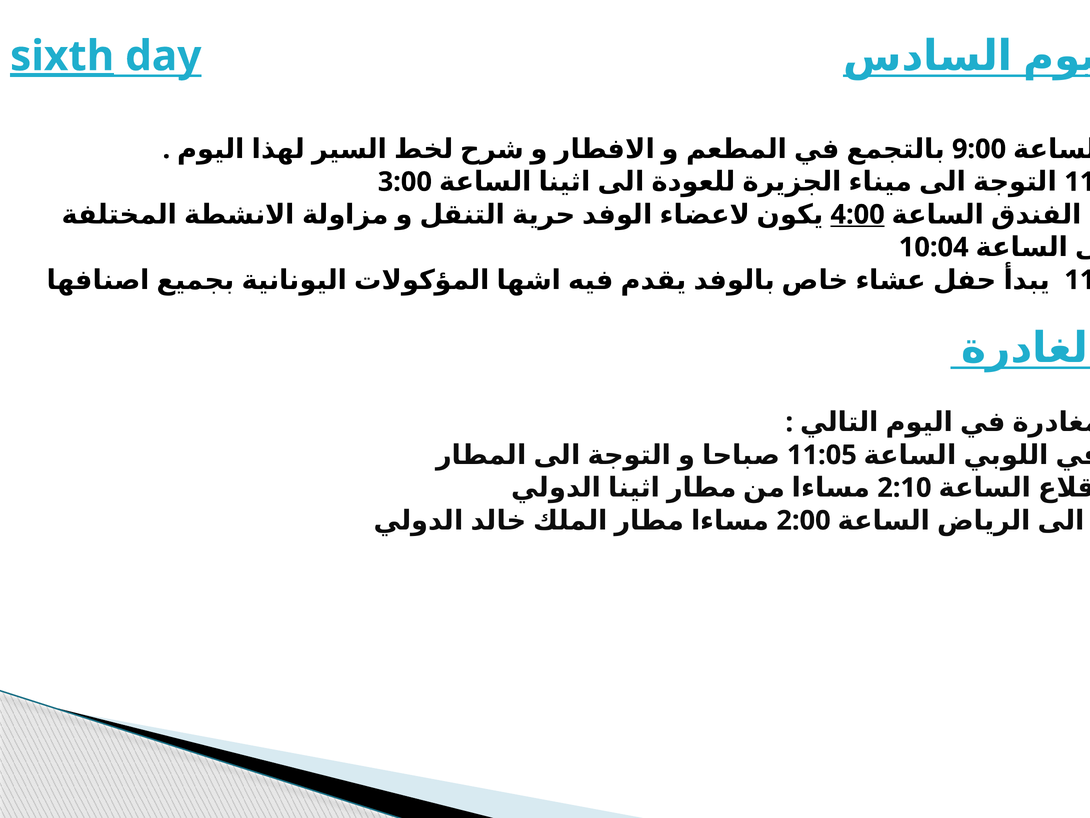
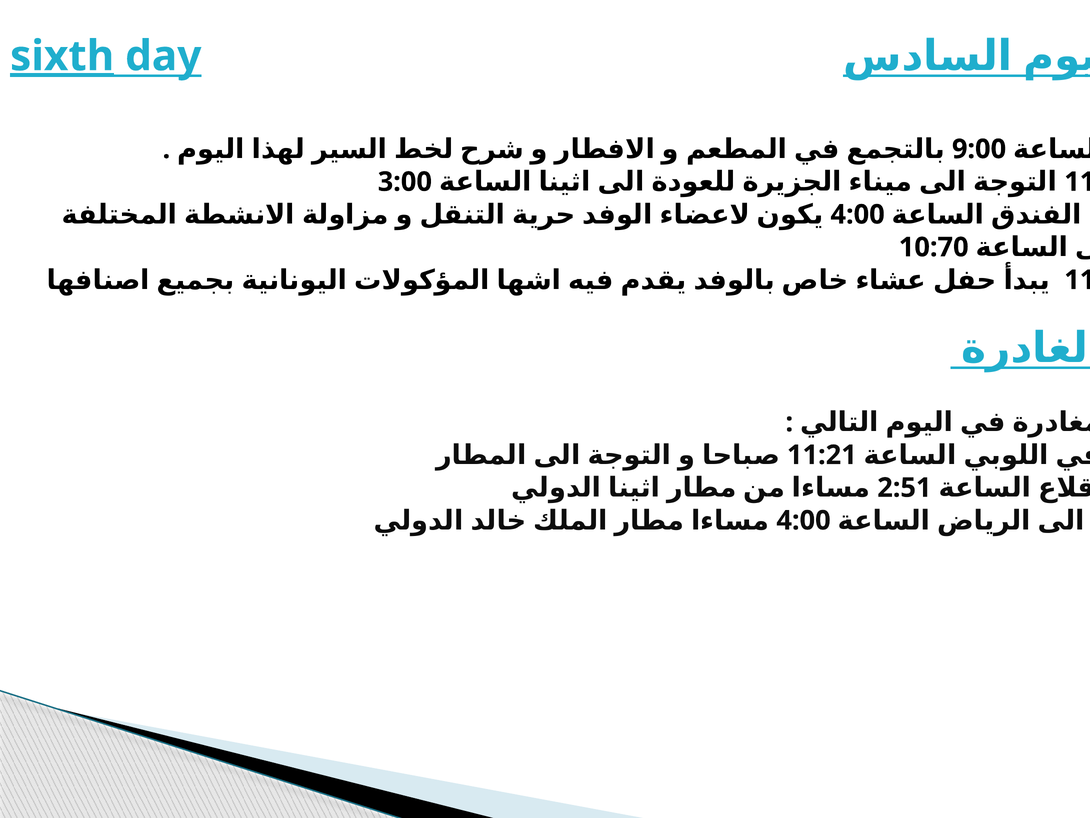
4:00 underline: present -> none (858, 214)
10:04: 10:04 -> 10:70 (934, 247)
11:05: 11:05 -> 11:21 (822, 455)
2:10: 2:10 -> 2:51 (904, 488)
2:00: 2:00 -> 4:00 (804, 520)
